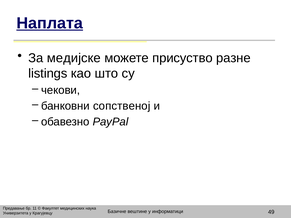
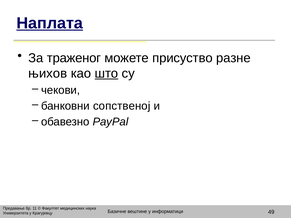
медијске: медијске -> траженог (74, 58)
listings: listings -> њихов (48, 74)
што underline: none -> present (106, 74)
